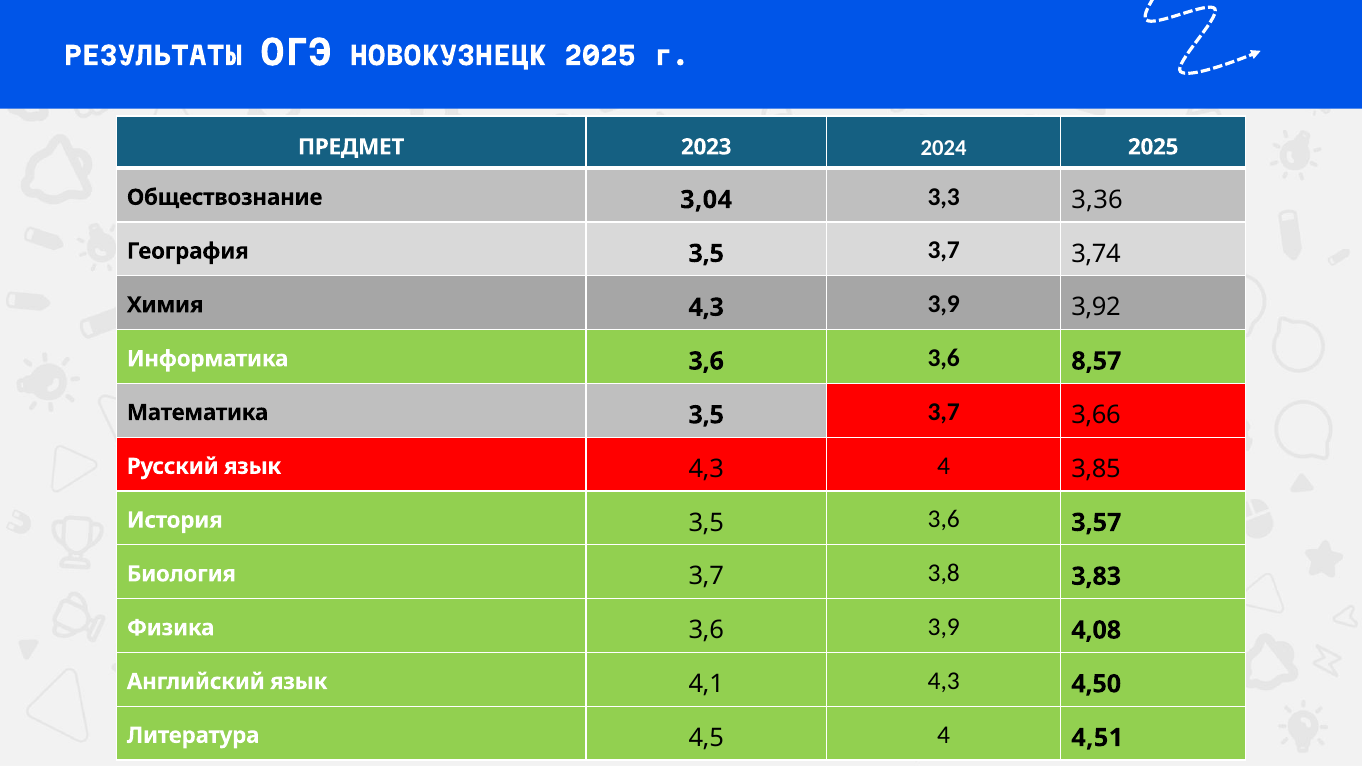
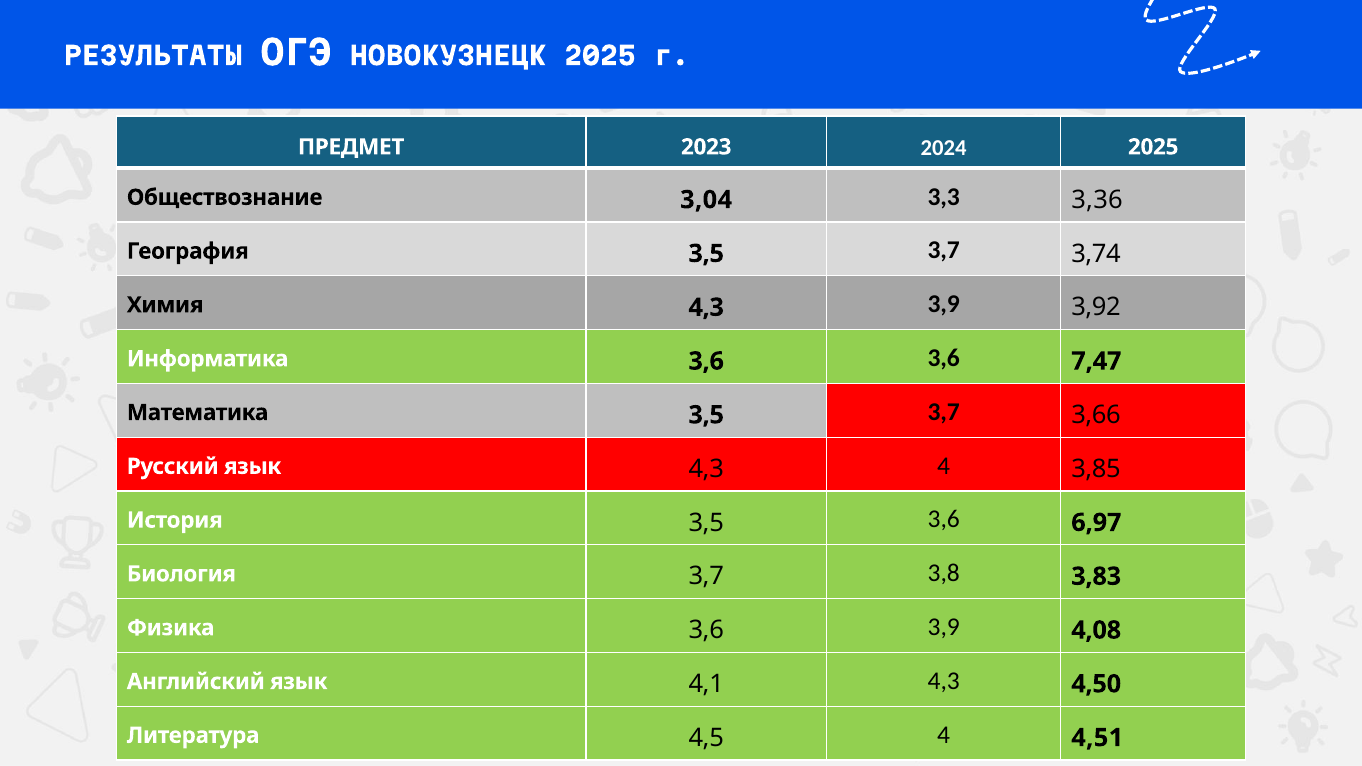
8,57: 8,57 -> 7,47 (1096, 361)
3,57: 3,57 -> 6,97 (1096, 523)
